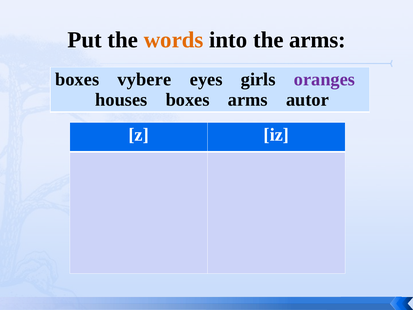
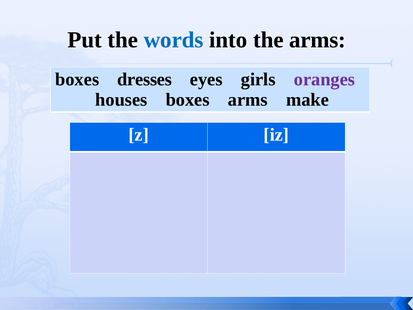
words colour: orange -> blue (174, 40)
vybere: vybere -> dresses (145, 79)
autor: autor -> make (307, 100)
